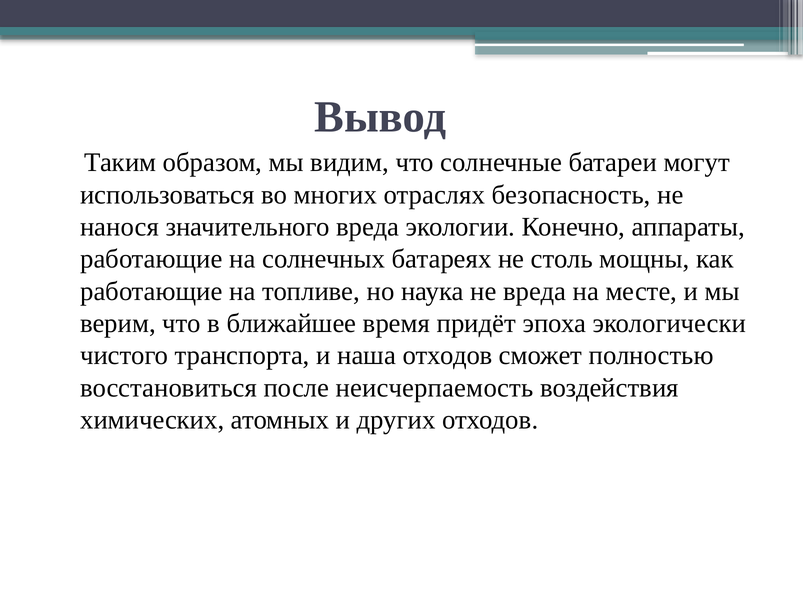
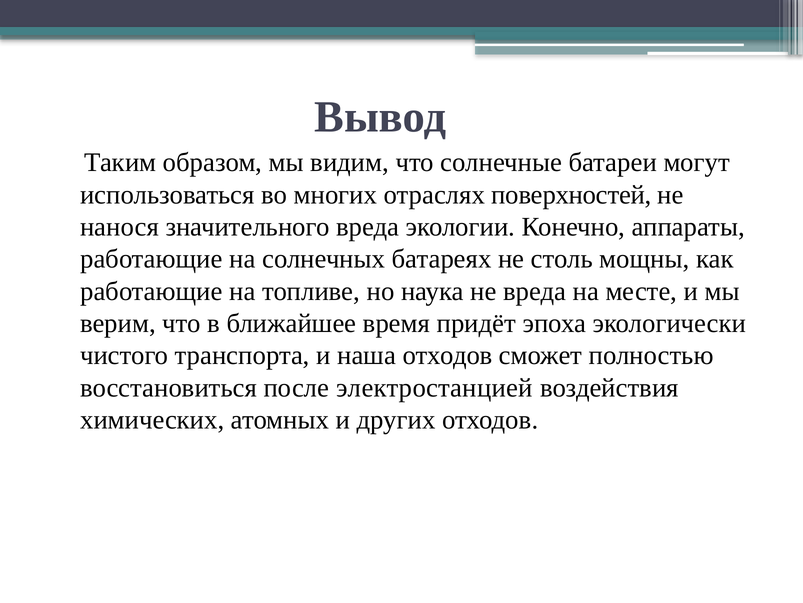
безопасность: безопасность -> поверхностей (571, 195)
неисчерпаемость: неисчерпаемость -> электростанцией (434, 387)
